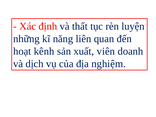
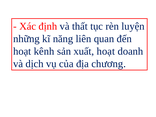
xuất viên: viên -> hoạt (106, 51)
nghiệm: nghiệm -> chương (109, 64)
